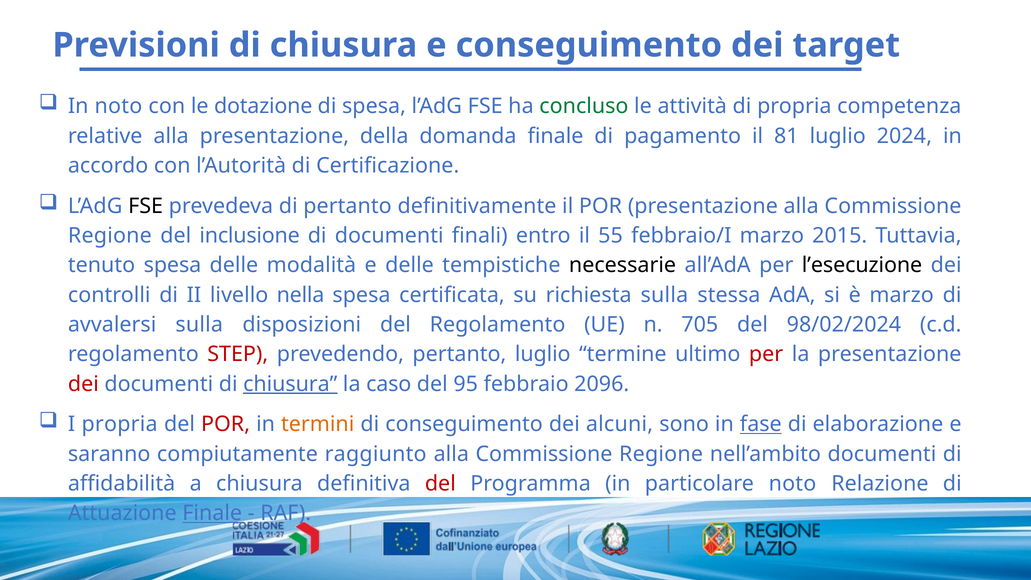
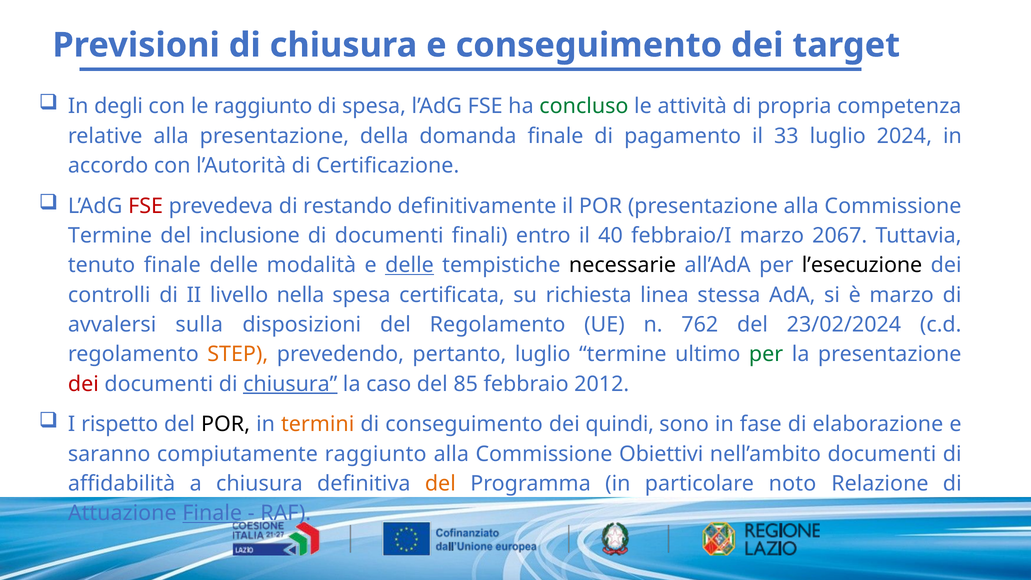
In noto: noto -> degli (119, 106)
le dotazione: dotazione -> raggiunto (263, 106)
81: 81 -> 33 (786, 136)
FSE colour: black -> red (146, 206)
di pertanto: pertanto -> restando (348, 206)
Regione: Regione -> Termine (110, 236)
55: 55 -> 40 (611, 236)
2015: 2015 -> 2067 (840, 236)
tenuto spesa: spesa -> finale (172, 265)
delle underline: none -> present (410, 265)
richiesta sulla: sulla -> linea (665, 295)
705: 705 -> 762 (700, 325)
98/02/2024: 98/02/2024 -> 23/02/2024 (844, 325)
STEP colour: red -> orange (238, 354)
per colour: red -> green (766, 354)
95: 95 -> 85 (466, 384)
2096: 2096 -> 2012 (602, 384)
I propria: propria -> rispetto (120, 424)
POR colour: red -> black (226, 424)
alcuni: alcuni -> quindi (620, 424)
fase underline: present -> none (761, 424)
Regione: Regione -> Obiettivi (661, 454)
del colour: red -> orange (440, 484)
